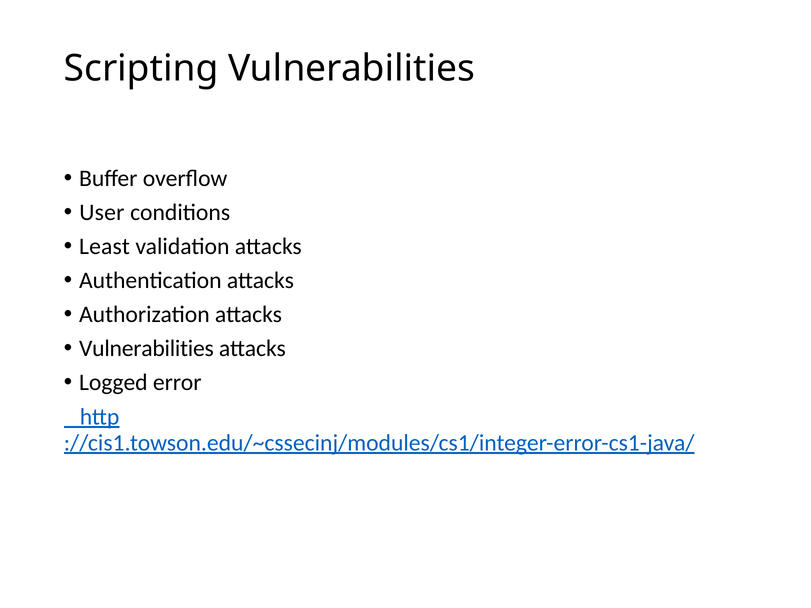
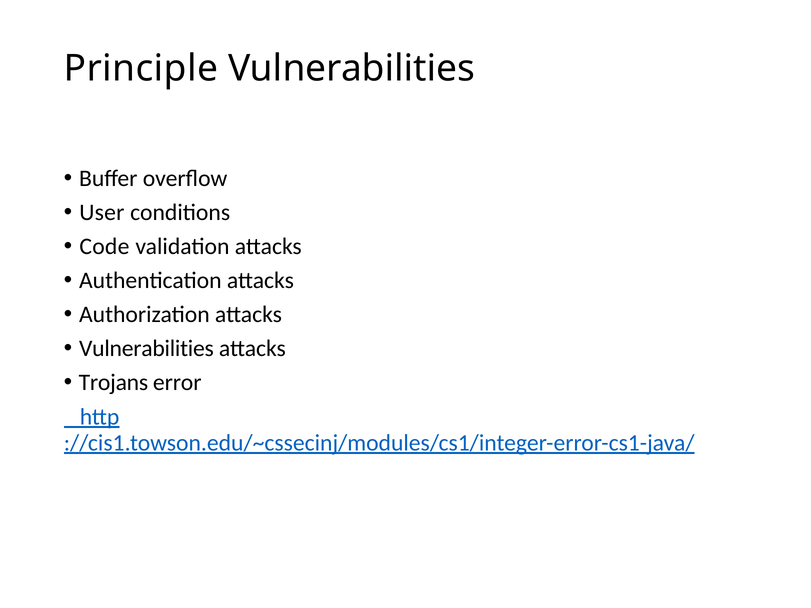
Scripting: Scripting -> Principle (141, 69)
Least: Least -> Code (104, 247)
Logged: Logged -> Trojans (113, 383)
